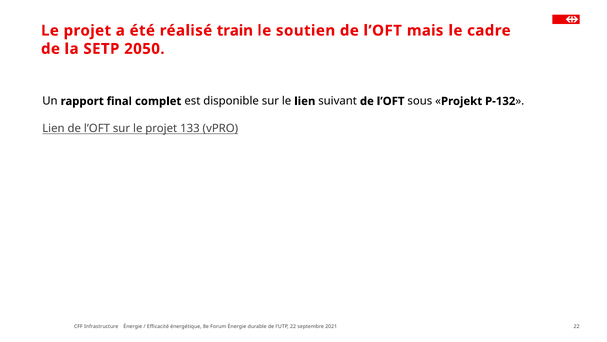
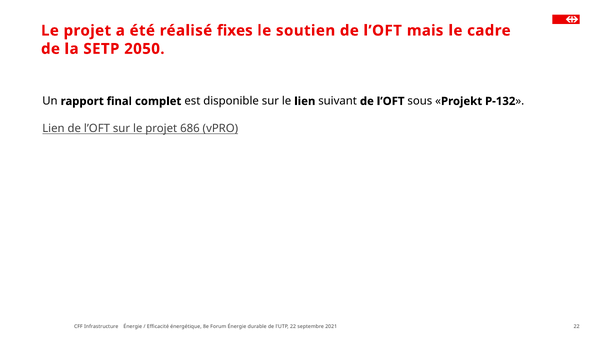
train: train -> fixes (235, 31)
133: 133 -> 686 (190, 128)
